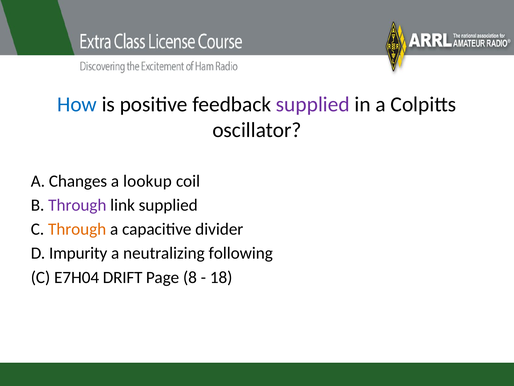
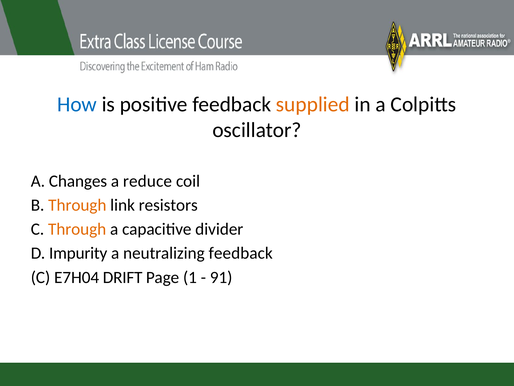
supplied colour: purple -> orange (313, 104)
lookup: lookup -> reduce (147, 181)
Through colour: purple -> orange (77, 205)
link supplied: supplied -> resistors (168, 205)
neutralizing following: following -> feedback (241, 253)
8: 8 -> 1 (190, 277)
18: 18 -> 91 (221, 277)
